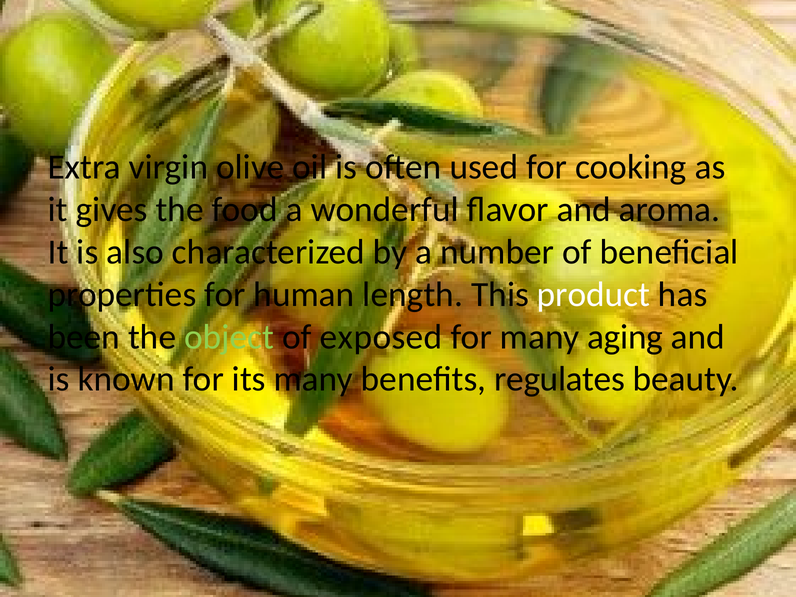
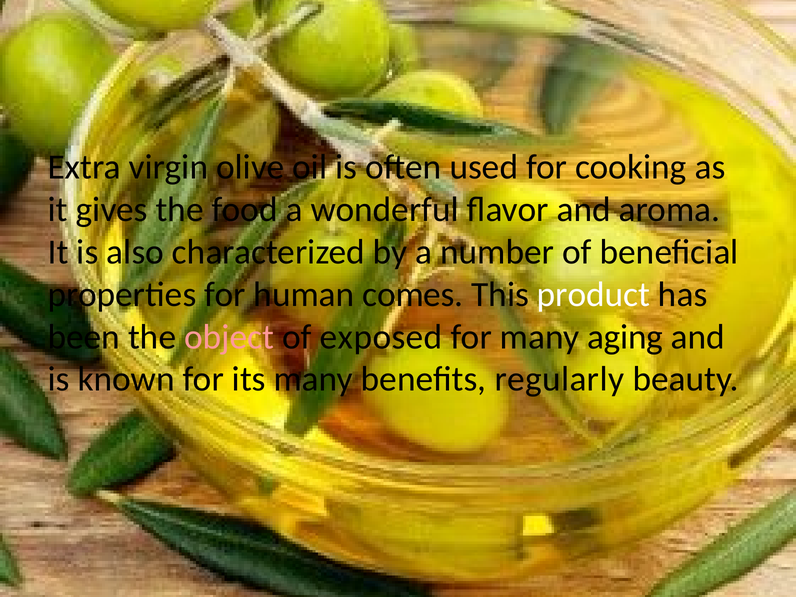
length: length -> comes (413, 294)
object colour: light green -> pink (229, 337)
regulates: regulates -> regularly (559, 379)
